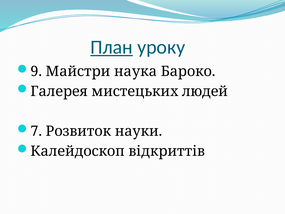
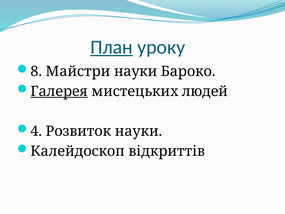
9: 9 -> 8 (36, 71)
Майстри наука: наука -> науки (136, 71)
Галерея underline: none -> present (59, 91)
7: 7 -> 4 (36, 131)
